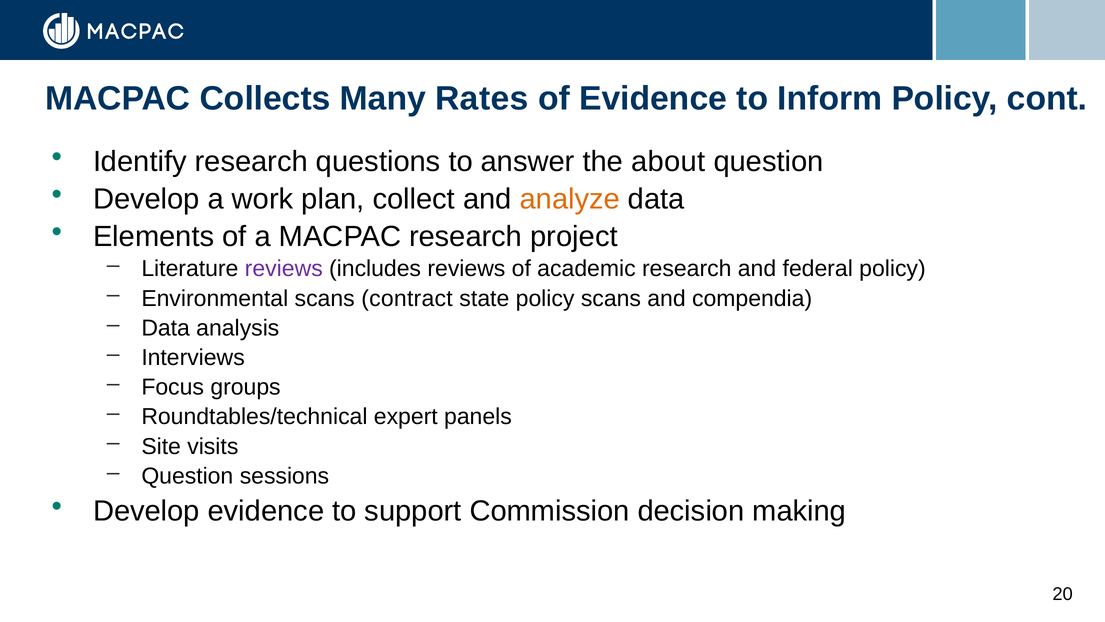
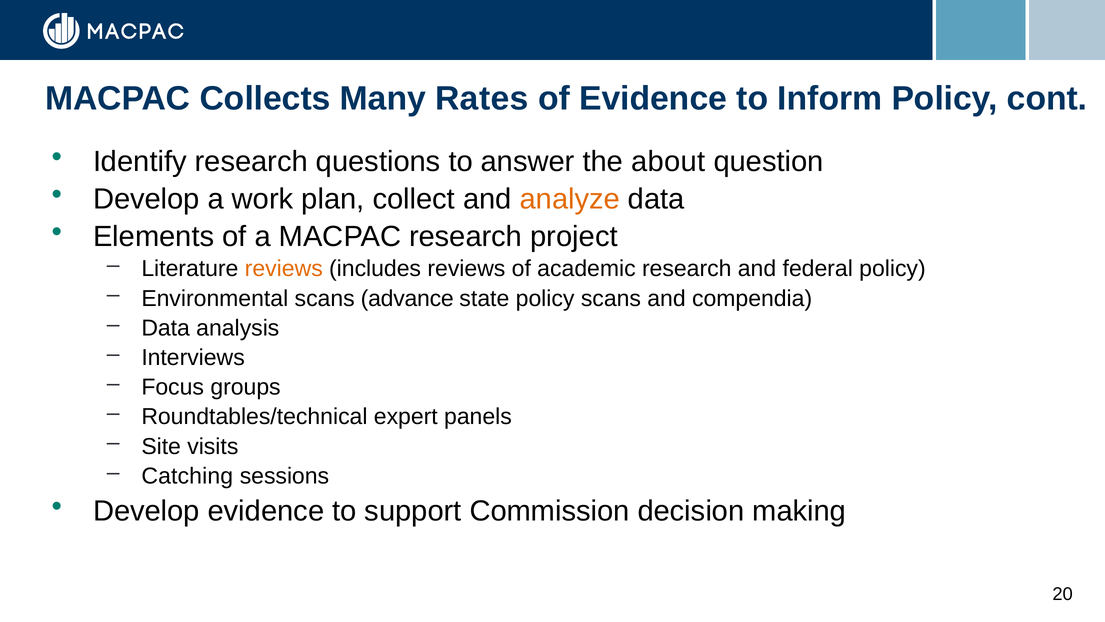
reviews colour: purple -> orange (284, 269)
contract: contract -> advance (407, 298)
Question: Question -> Catching (187, 476)
